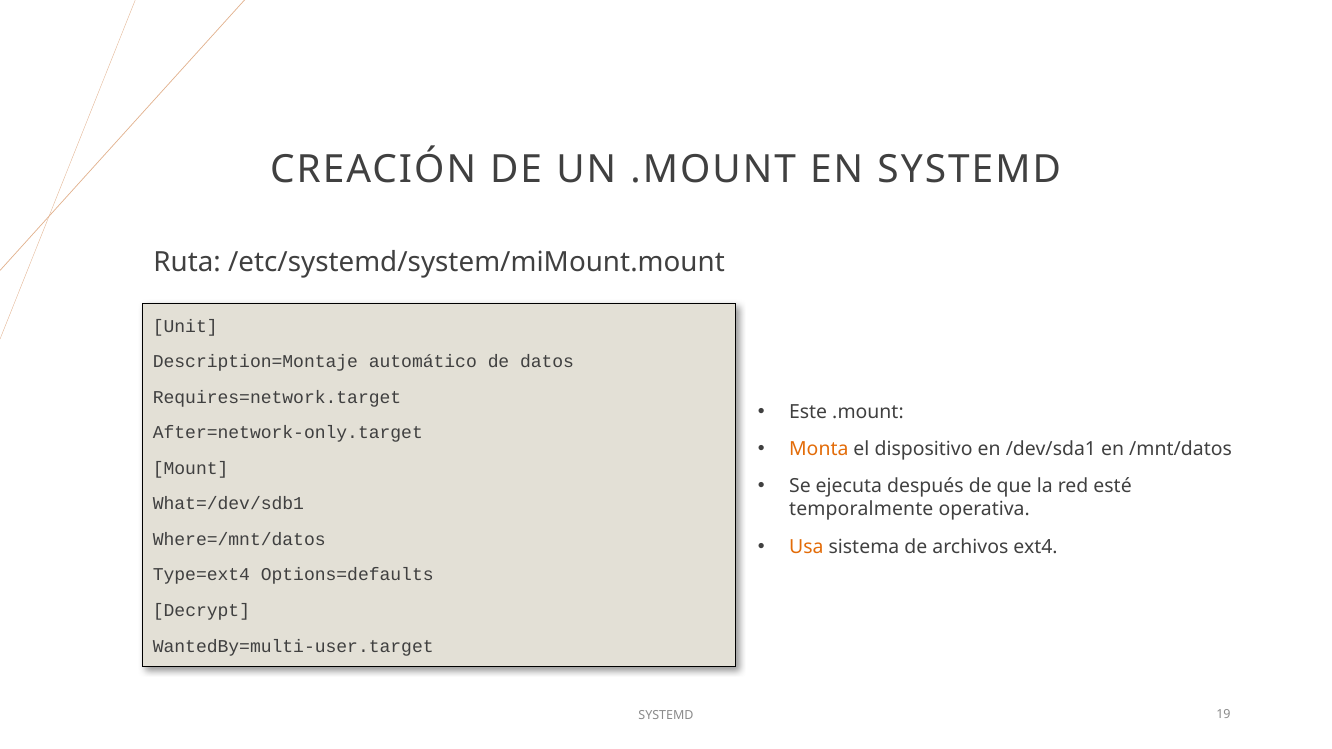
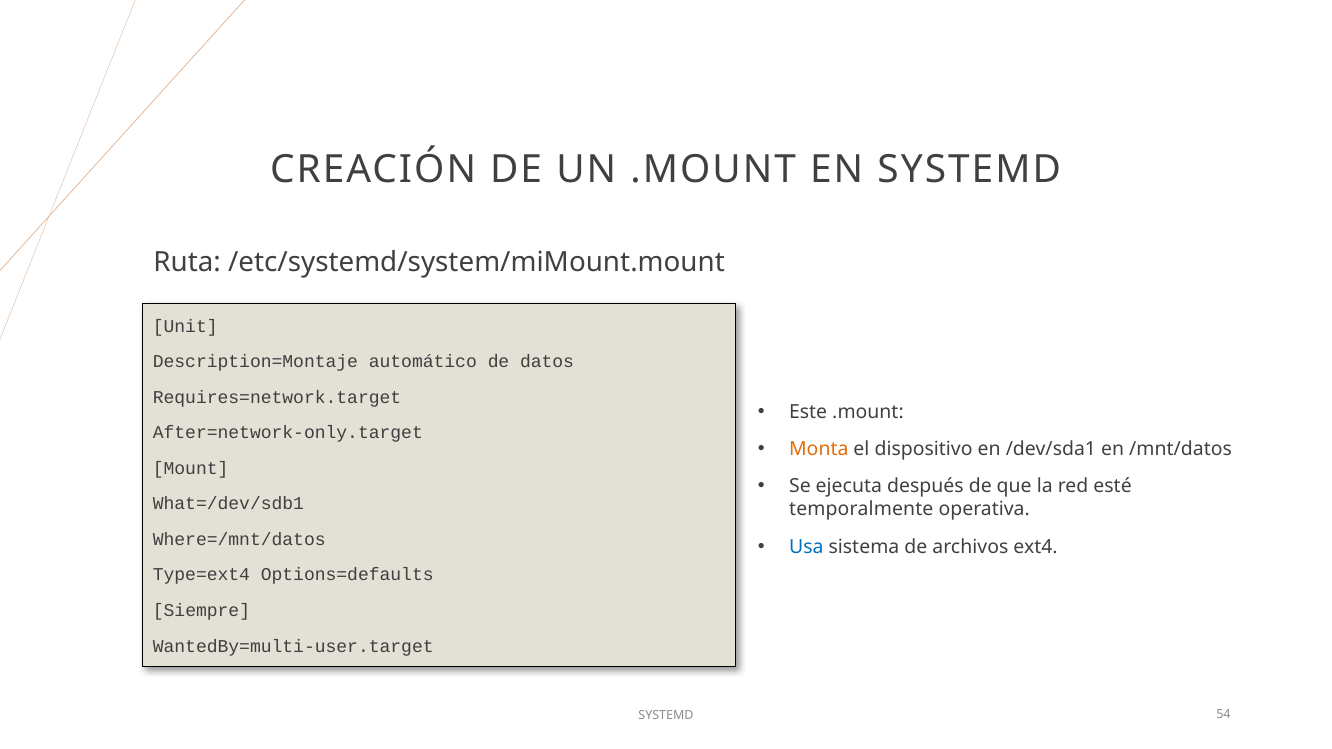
Usa colour: orange -> blue (806, 547)
Decrypt: Decrypt -> Siempre (201, 611)
19: 19 -> 54 (1223, 714)
